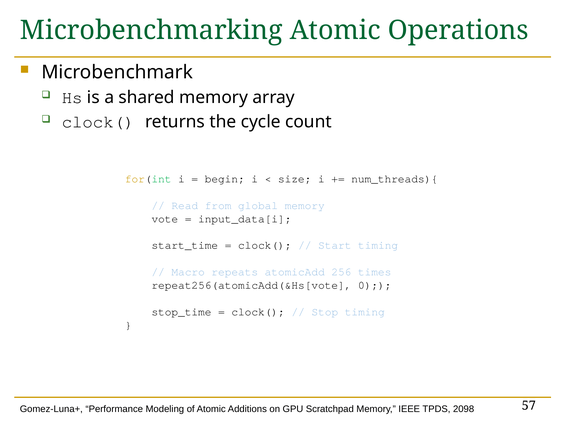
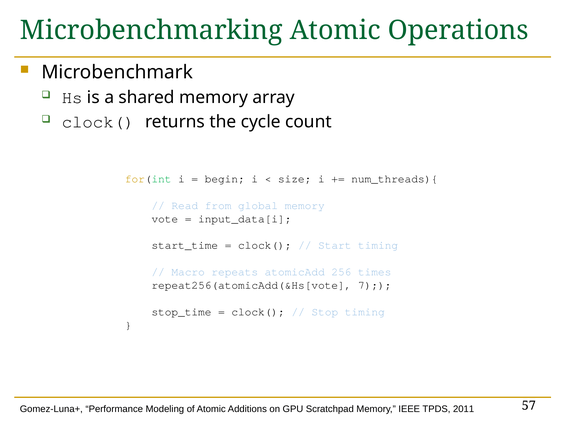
0: 0 -> 7 (375, 286)
2098: 2098 -> 2011 (464, 410)
